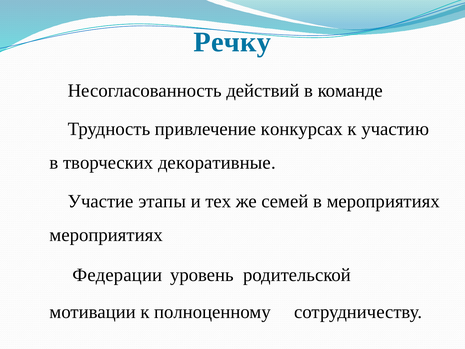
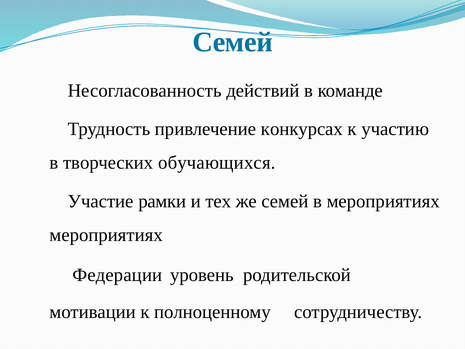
Речку: Речку -> Семей (233, 42)
декоративные: декоративные -> обучающихся (217, 163)
этапы: этапы -> рамки (162, 201)
